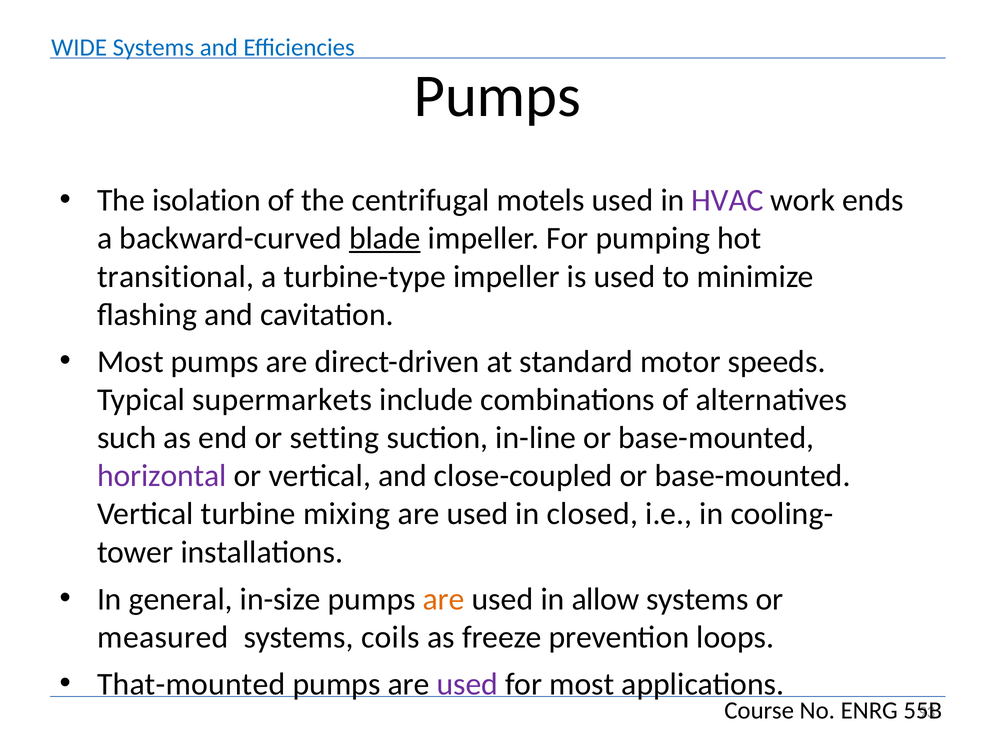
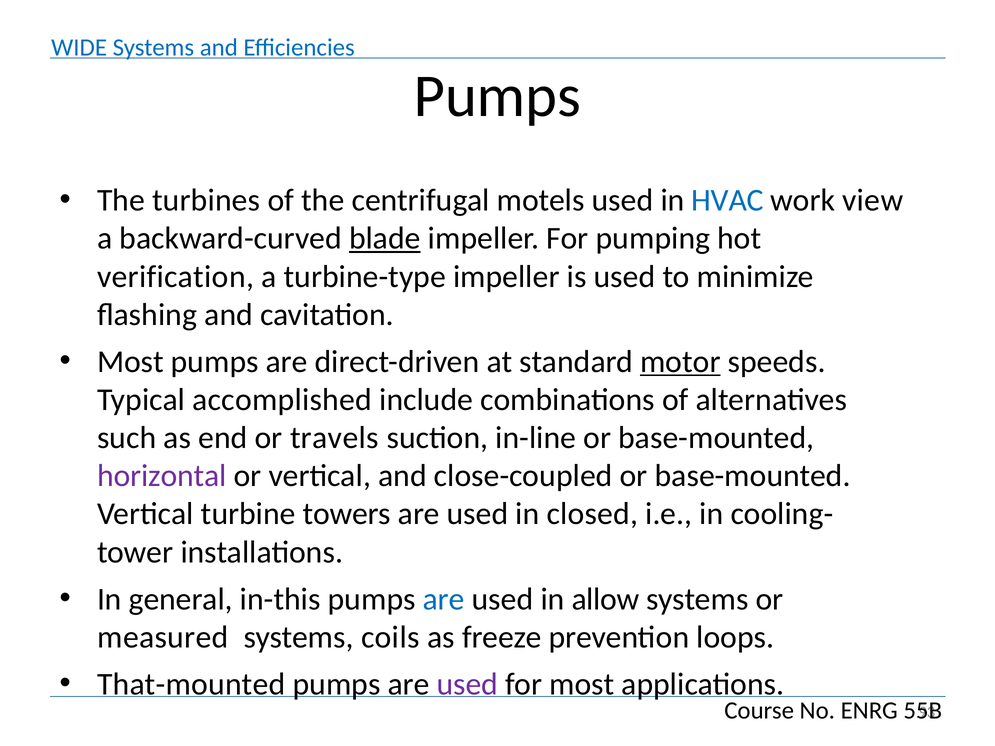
isolation: isolation -> turbines (206, 200)
HVAC colour: purple -> blue (728, 200)
ends: ends -> view (873, 200)
transitional: transitional -> verification (175, 277)
motor underline: none -> present (680, 362)
supermarkets: supermarkets -> accomplished (282, 400)
setting: setting -> travels (334, 438)
mixing: mixing -> towers (347, 514)
in-size: in-size -> in-this (280, 599)
are colour: orange -> blue (444, 599)
